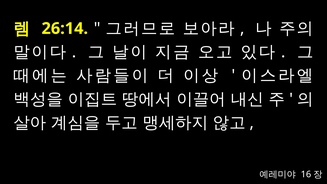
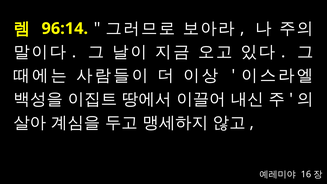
26:14: 26:14 -> 96:14 (65, 28)
